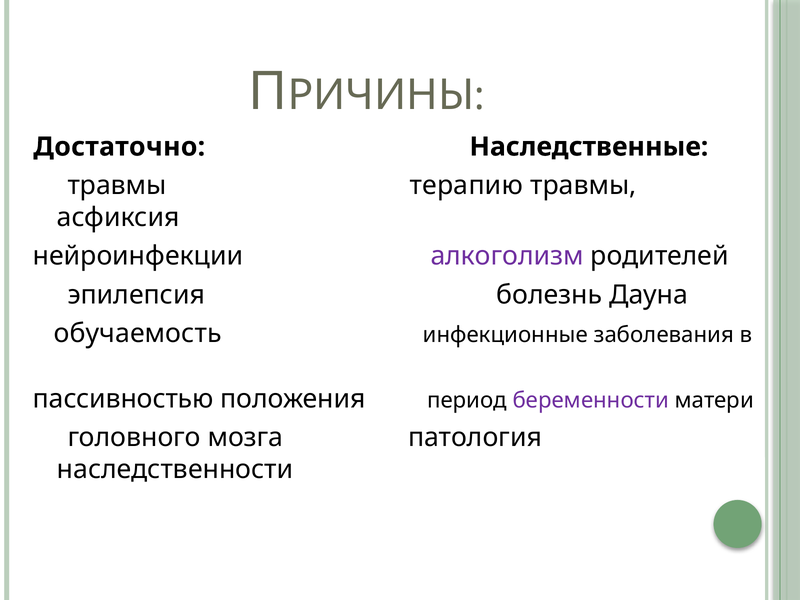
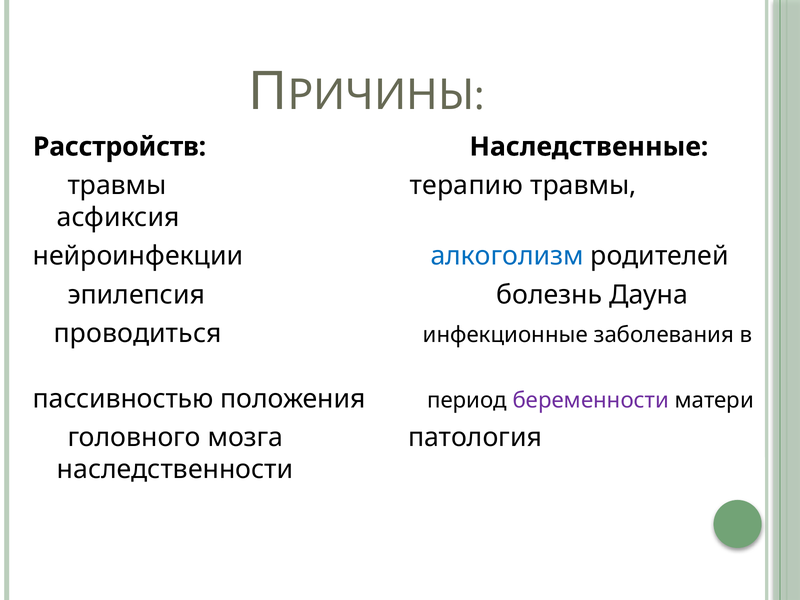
Достаточно: Достаточно -> Расстройств (120, 147)
алкоголизм colour: purple -> blue (507, 256)
обучаемость: обучаемость -> проводиться (138, 334)
